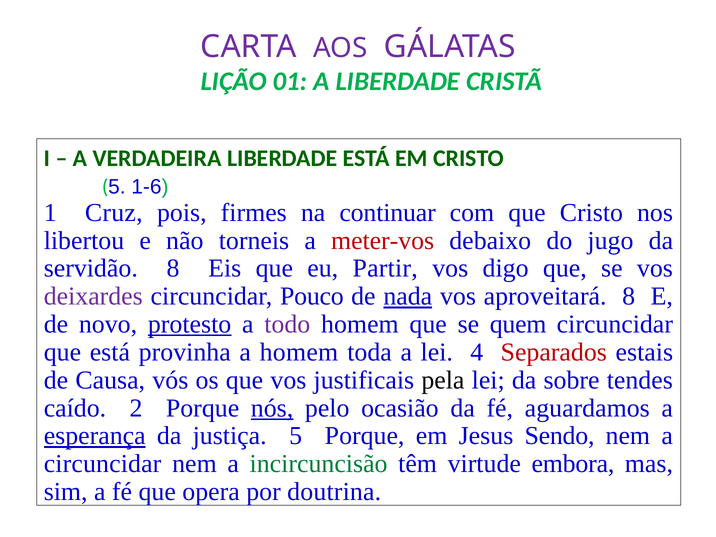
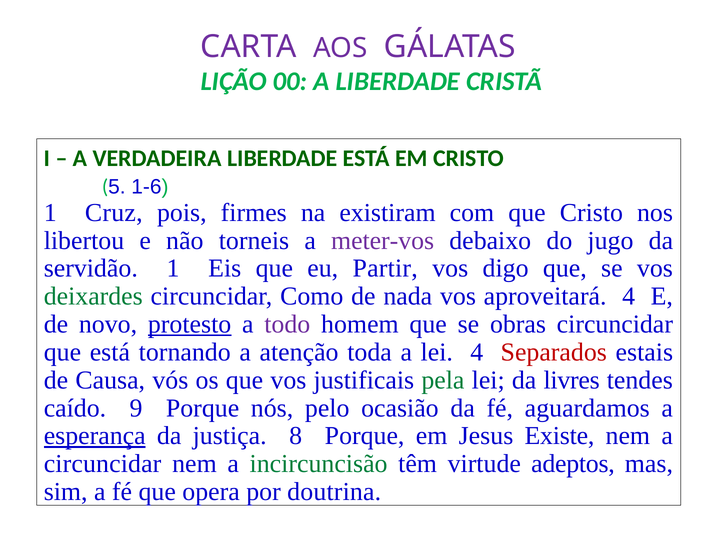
01: 01 -> 00 (290, 81)
continuar: continuar -> existiram (388, 213)
meter-vos colour: red -> purple (383, 241)
servidão 8: 8 -> 1 (173, 268)
deixardes colour: purple -> green (93, 296)
Pouco: Pouco -> Como (312, 296)
nada underline: present -> none (408, 296)
aproveitará 8: 8 -> 4 (629, 296)
quem: quem -> obras (518, 324)
provinha: provinha -> tornando (185, 352)
a homem: homem -> atenção (299, 352)
pela colour: black -> green (443, 380)
sobre: sobre -> livres (572, 380)
2: 2 -> 9 (136, 408)
nós underline: present -> none (272, 408)
justiça 5: 5 -> 8 (296, 436)
Sendo: Sendo -> Existe (559, 436)
embora: embora -> adeptos (573, 464)
